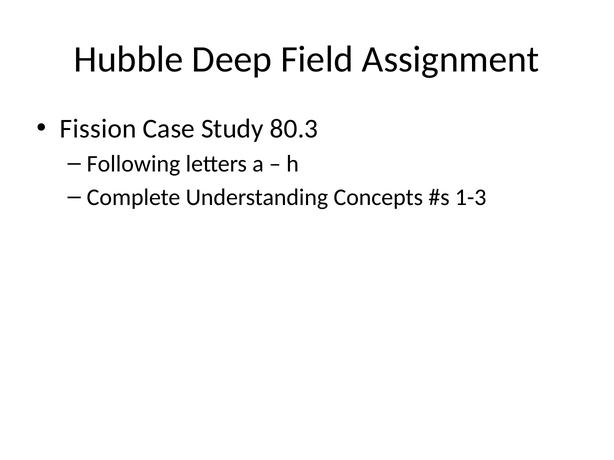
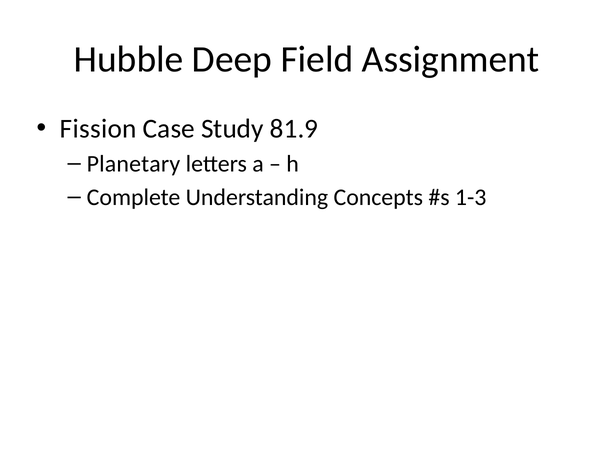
80.3: 80.3 -> 81.9 (294, 129)
Following: Following -> Planetary (133, 164)
